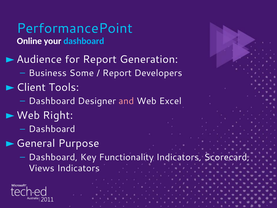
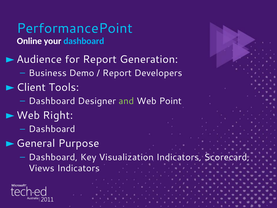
Some: Some -> Demo (82, 73)
and colour: pink -> light green (126, 101)
Excel: Excel -> Point (170, 101)
Functionality: Functionality -> Visualization (126, 157)
